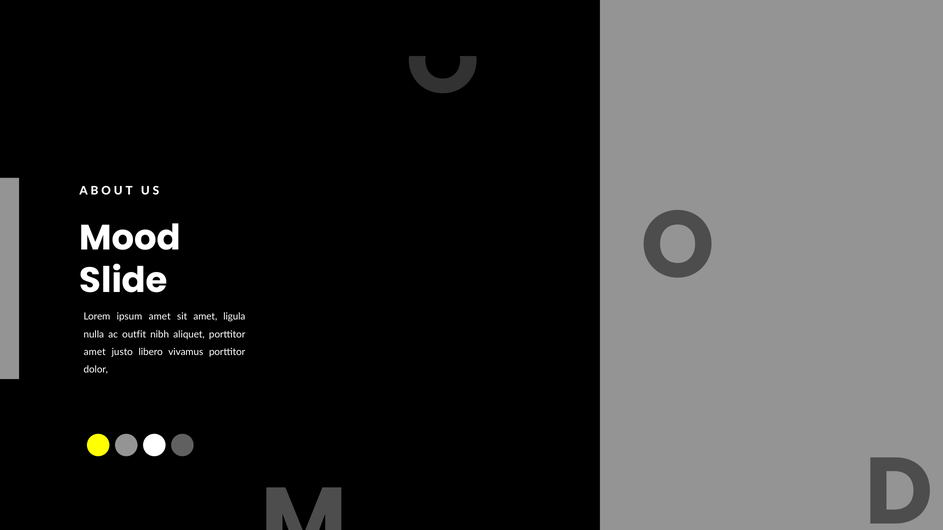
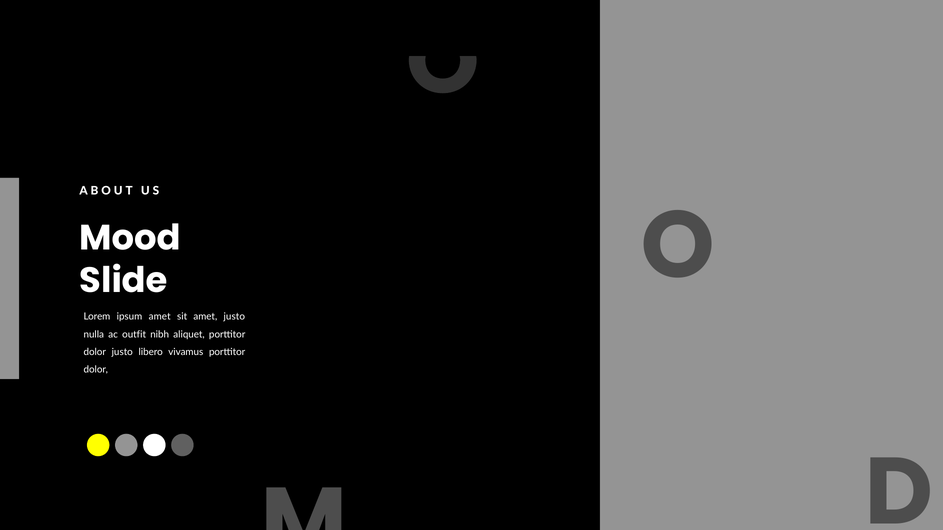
amet ligula: ligula -> justo (234, 317)
amet: amet -> dolor (95, 352)
